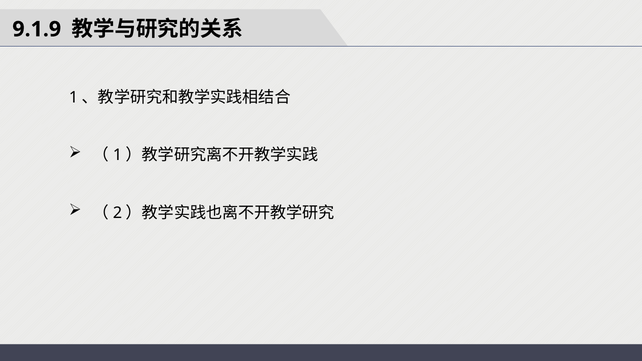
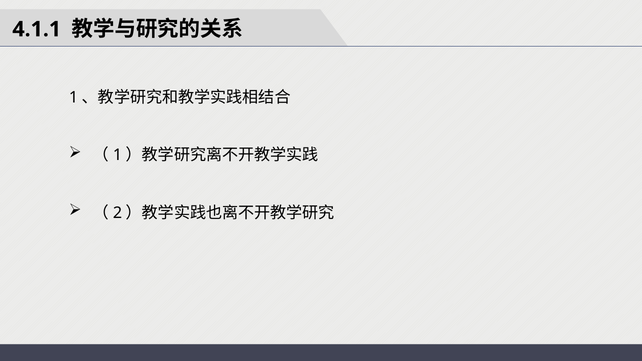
9.1.9: 9.1.9 -> 4.1.1 (37, 29)
